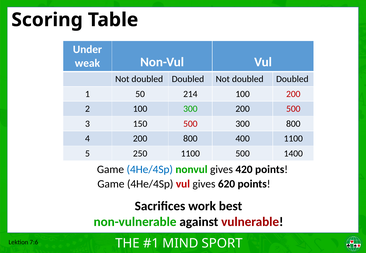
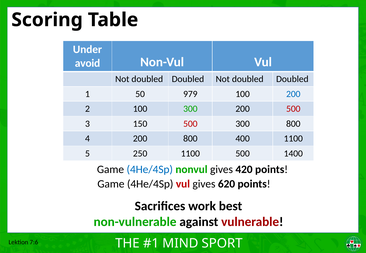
weak: weak -> avoid (87, 63)
214: 214 -> 979 (190, 94)
200 colour: red -> blue (293, 94)
